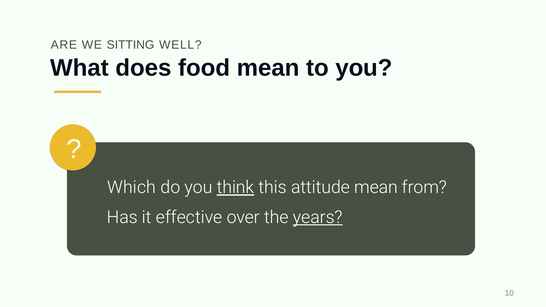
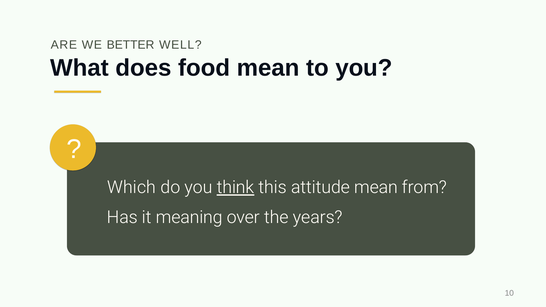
SITTING: SITTING -> BETTER (131, 45)
effective: effective -> meaning (189, 217)
years underline: present -> none (318, 217)
